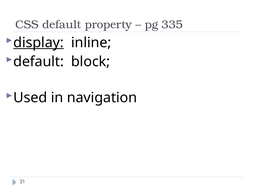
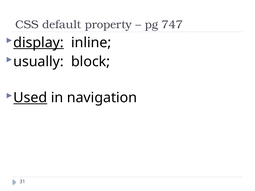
335: 335 -> 747 (172, 25)
default: default -> usually (39, 62)
Used underline: none -> present (30, 98)
